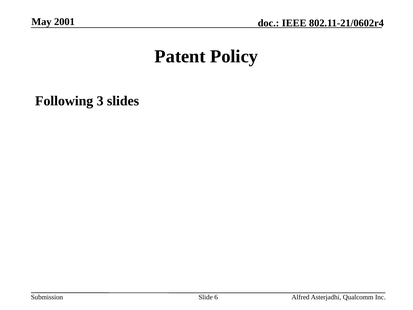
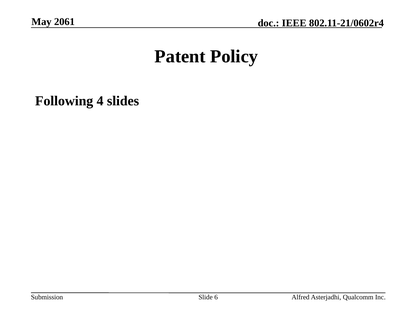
2001: 2001 -> 2061 (64, 22)
3: 3 -> 4 (100, 101)
